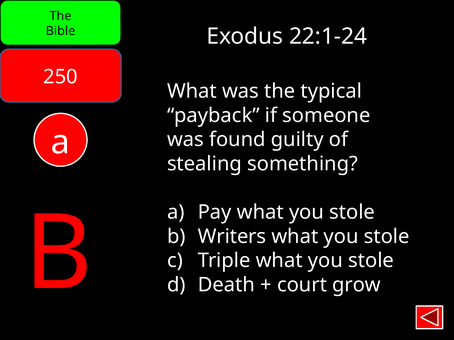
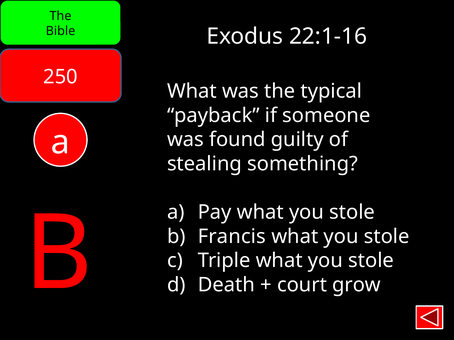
22:1-24: 22:1-24 -> 22:1-16 (328, 36)
Writers: Writers -> Francis (232, 237)
